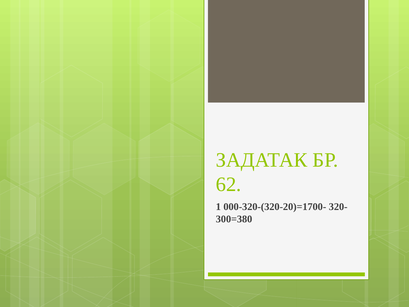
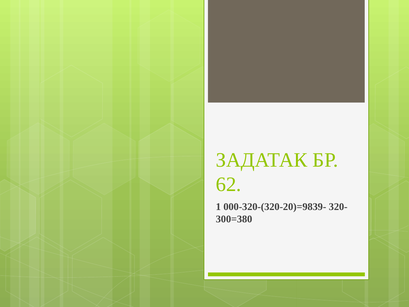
000-320-(320-20)=1700-: 000-320-(320-20)=1700- -> 000-320-(320-20)=9839- (275, 207)
